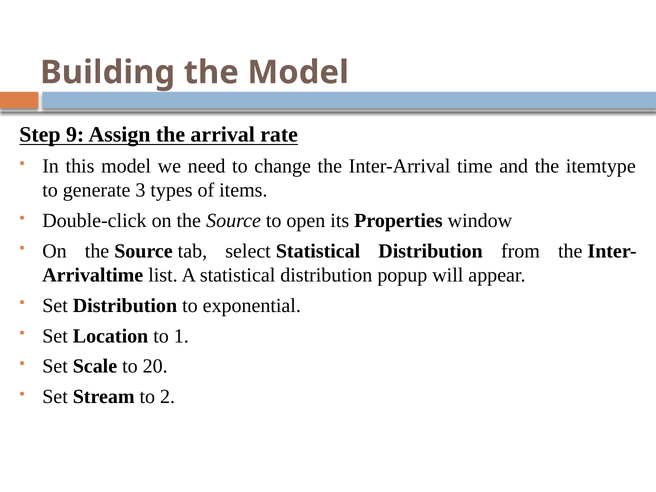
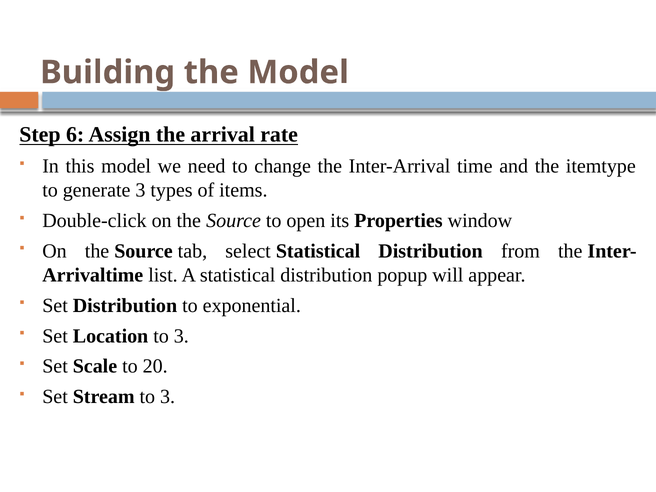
9: 9 -> 6 (75, 135)
Location to 1: 1 -> 3 (181, 336)
Stream to 2: 2 -> 3 (168, 397)
